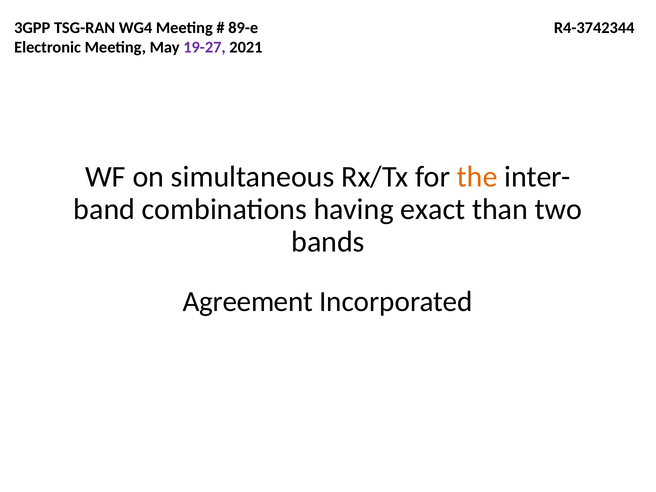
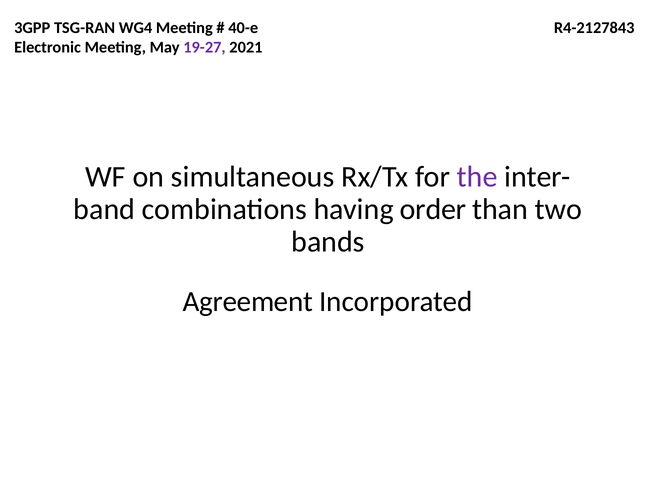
89-e: 89-e -> 40-e (243, 28)
R4-3742344: R4-3742344 -> R4-2127843 (594, 28)
the colour: orange -> purple (477, 177)
exact: exact -> order (433, 209)
